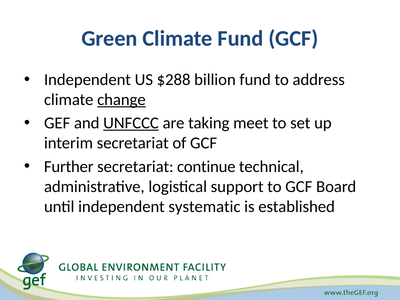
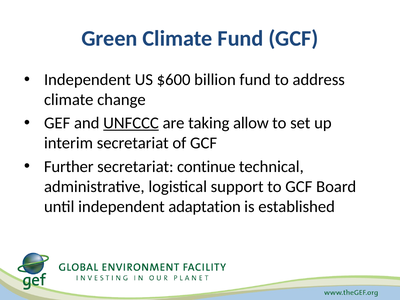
$288: $288 -> $600 (174, 80)
change underline: present -> none (121, 100)
meet: meet -> allow (251, 123)
systematic: systematic -> adaptation (205, 207)
